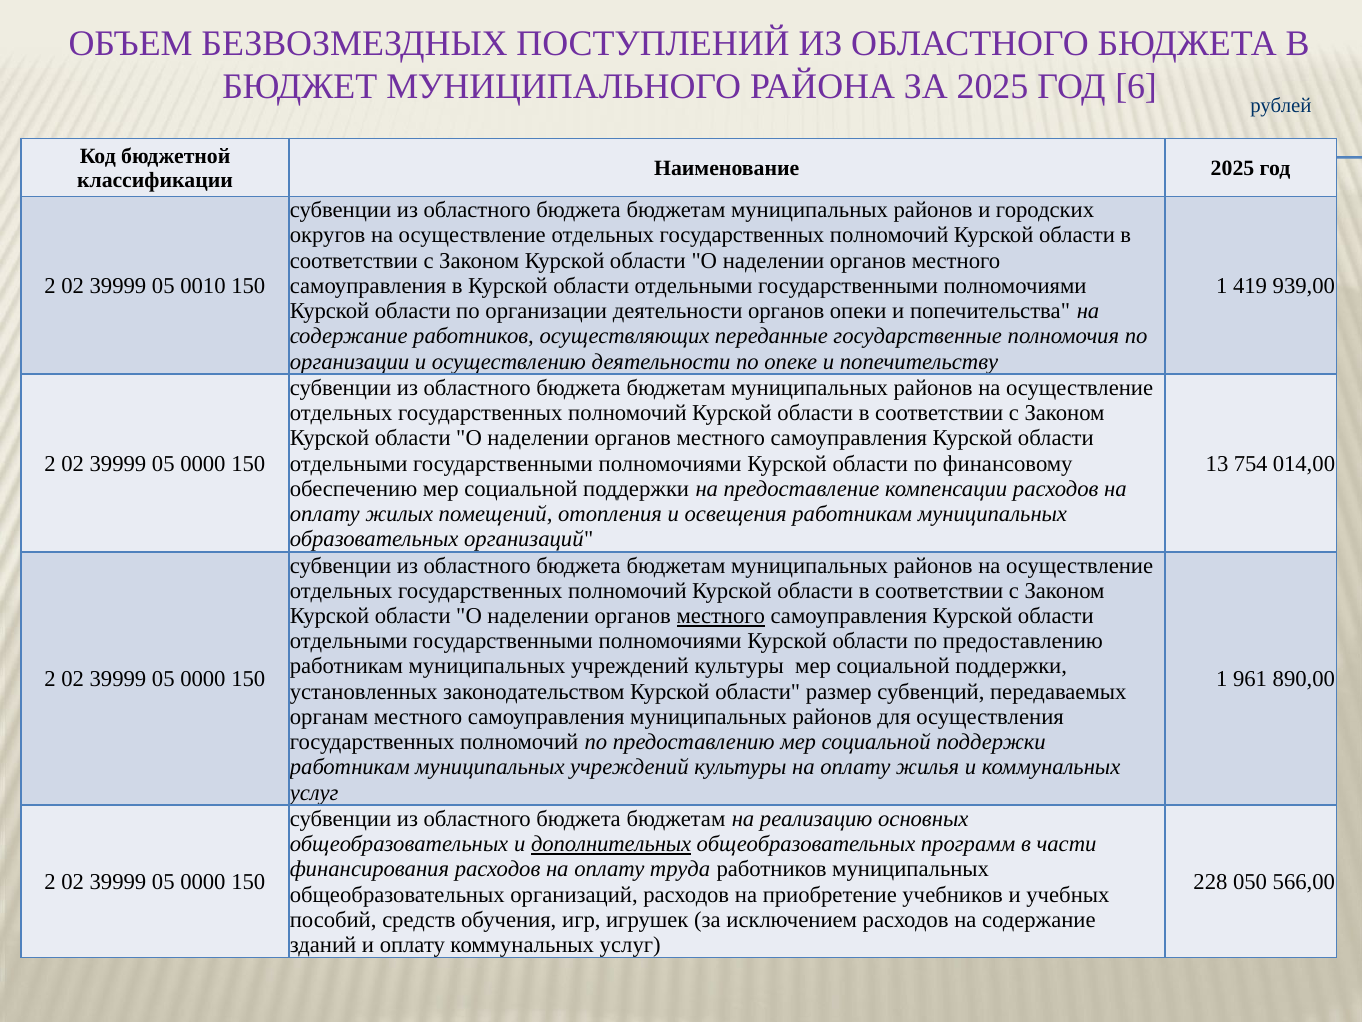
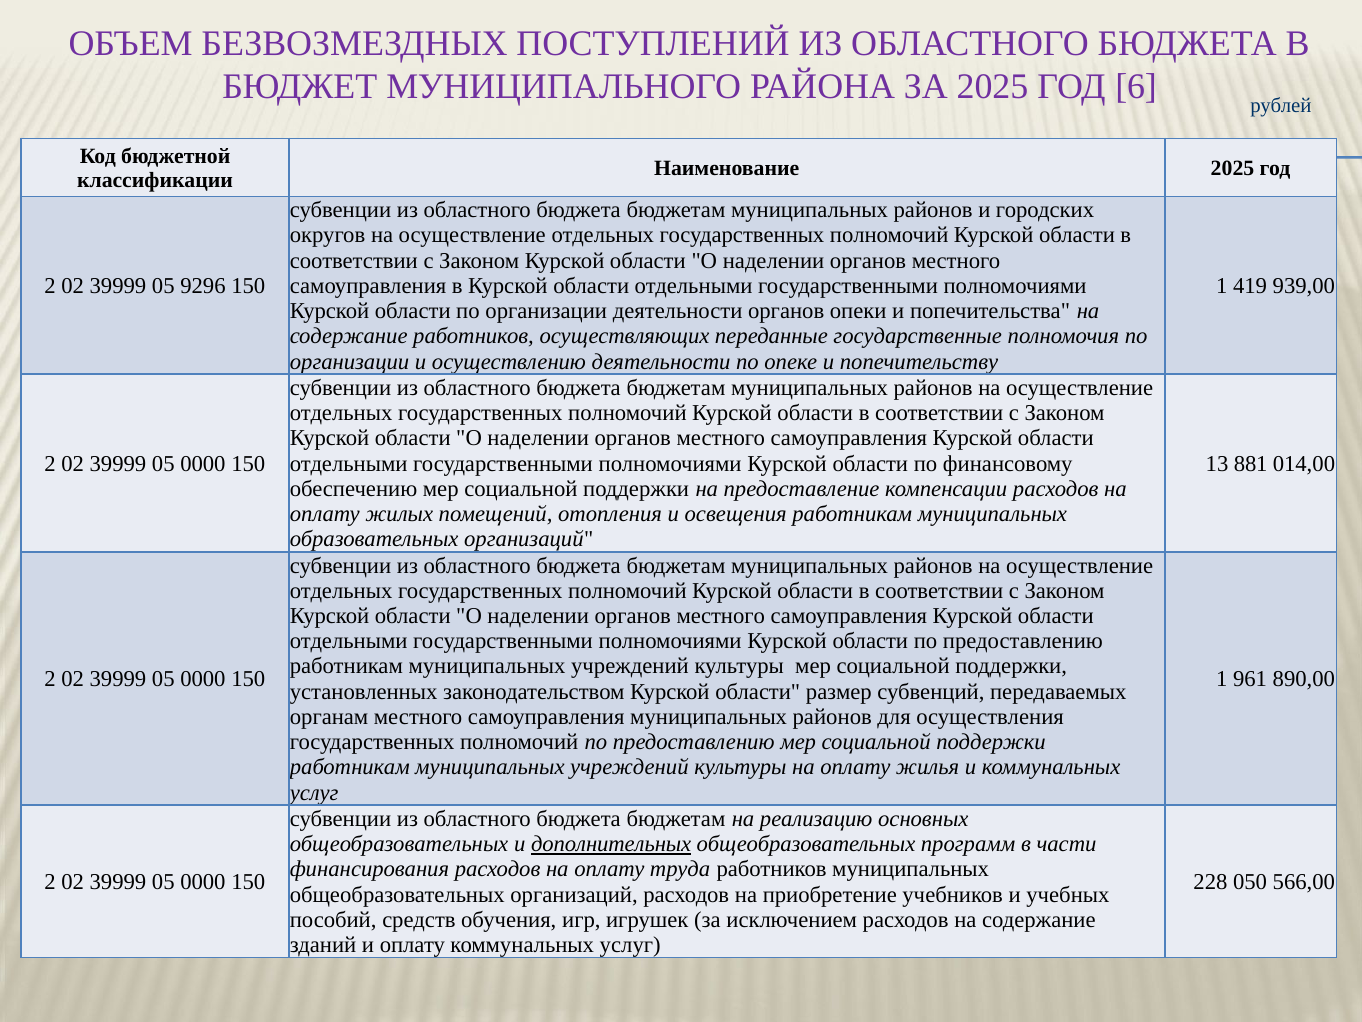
0010: 0010 -> 9296 (203, 286)
754: 754 -> 881 (1251, 463)
местного underline: present -> none (721, 616)
